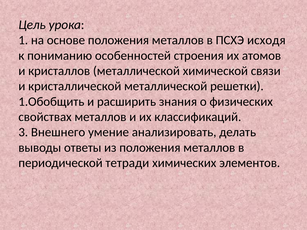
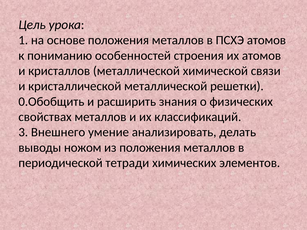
ПСХЭ исходя: исходя -> атомов (266, 40)
1.Обобщить: 1.Обобщить -> 0.Обобщить (51, 102)
ответы: ответы -> ножом (83, 148)
